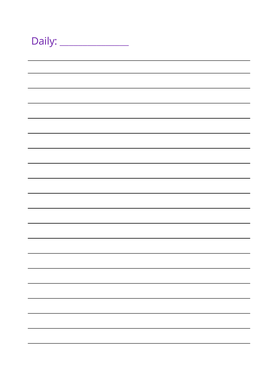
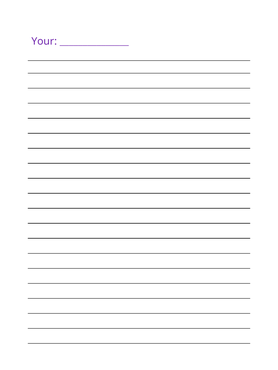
Daily: Daily -> Your (44, 41)
